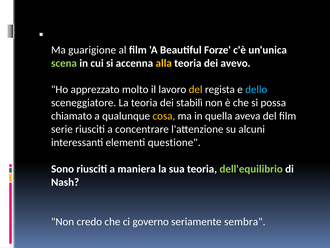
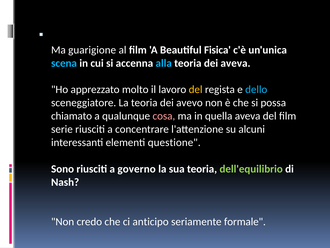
Forze: Forze -> Fisica (217, 50)
scena colour: light green -> light blue (64, 63)
alla colour: yellow -> light blue (164, 63)
dei avevo: avevo -> aveva (236, 63)
stabilì: stabilì -> avevo (189, 103)
cosa colour: yellow -> pink (164, 116)
maniera: maniera -> governo (137, 169)
governo: governo -> anticipo (151, 221)
sembra: sembra -> formale (245, 221)
